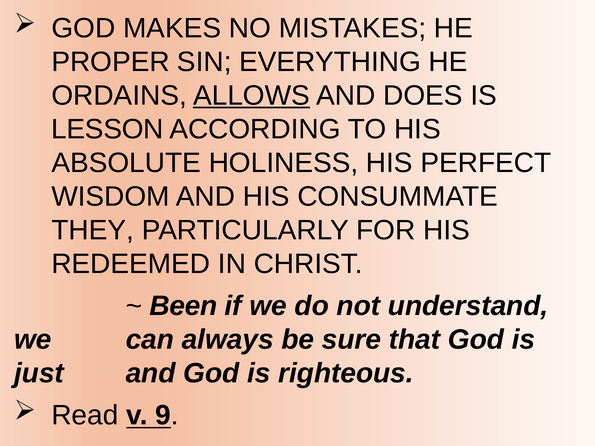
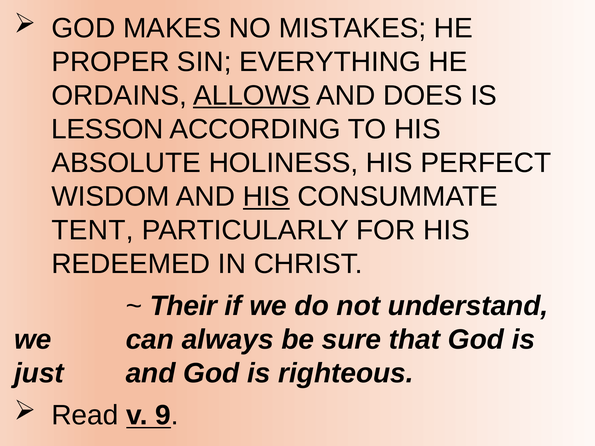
HIS underline: none -> present (266, 197)
THEY: THEY -> TENT (93, 230)
Been: Been -> Their (183, 306)
